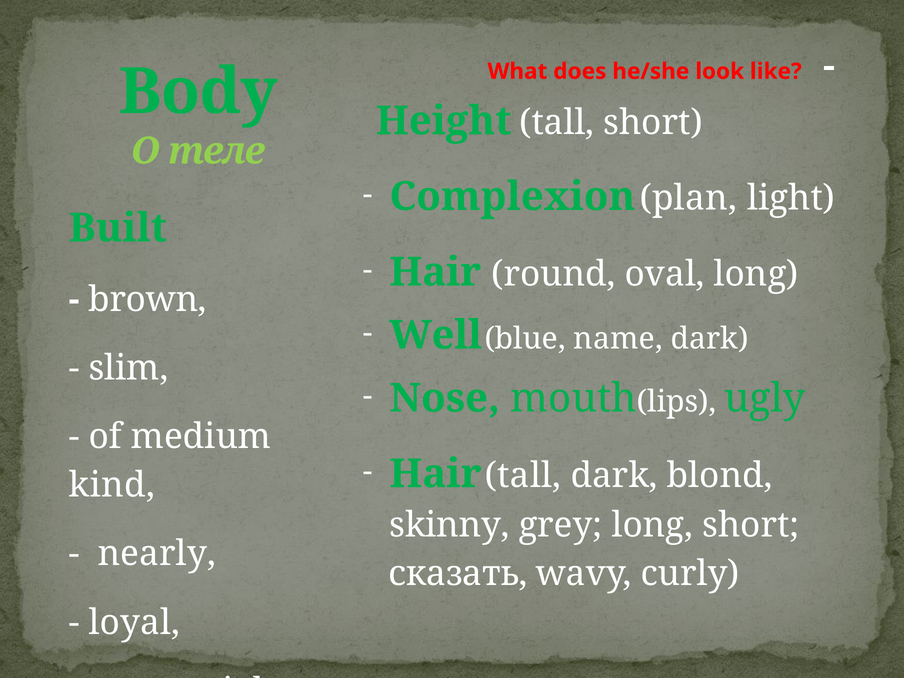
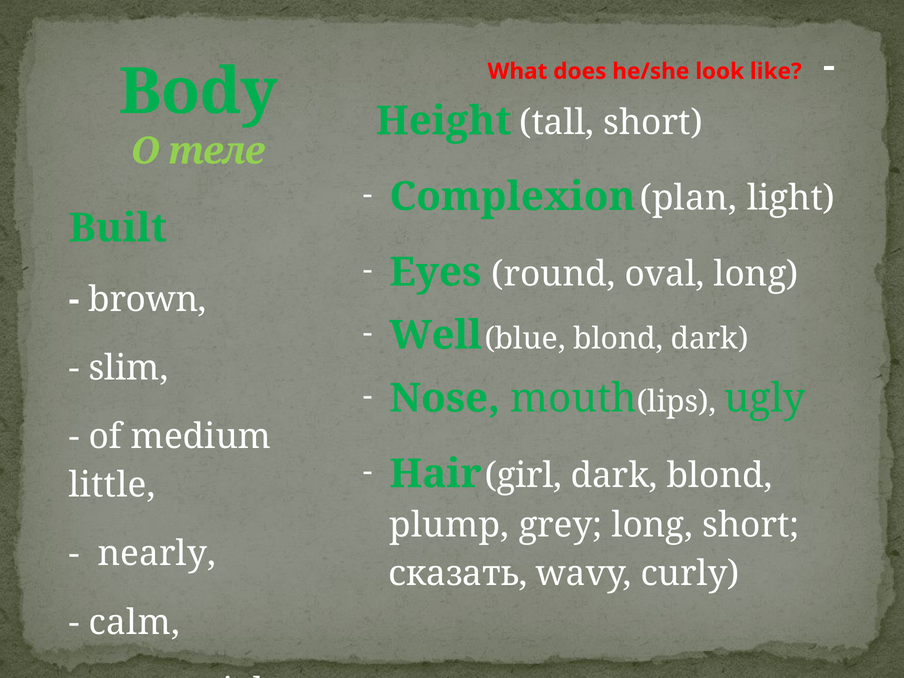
Hair: Hair -> Eyes (435, 272)
blue name: name -> blond (618, 339)
Hair tall: tall -> girl (523, 476)
kind: kind -> little (112, 485)
skinny: skinny -> plump (449, 525)
loyal: loyal -> calm (134, 622)
